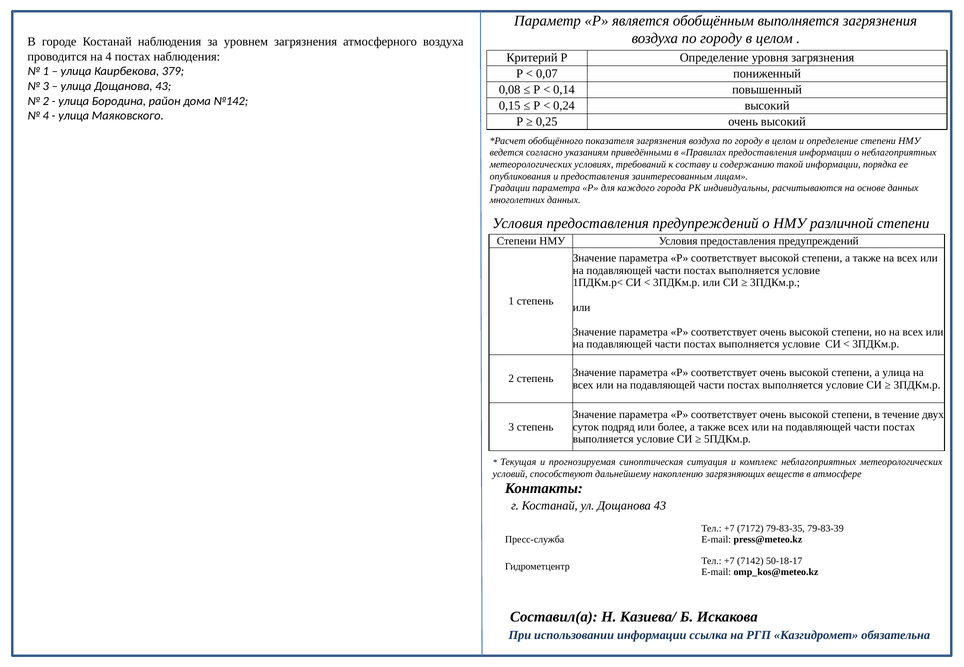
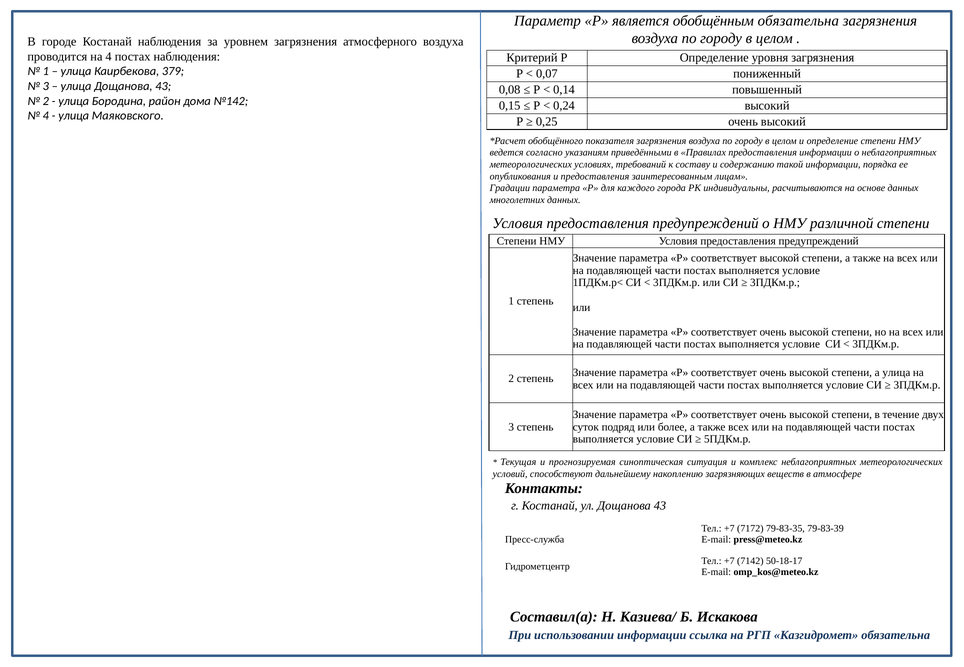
обобщённым выполняется: выполняется -> обязательна (798, 21)
